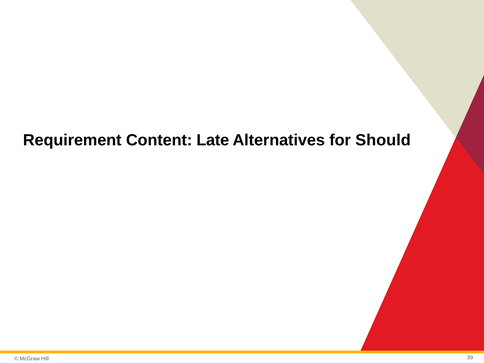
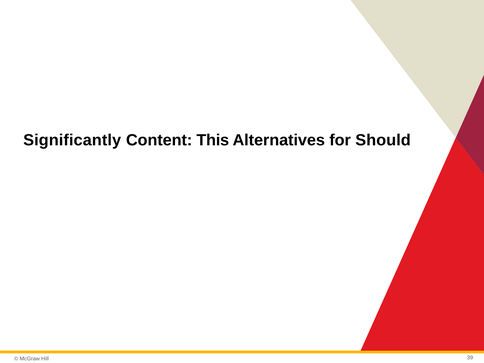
Requirement: Requirement -> Significantly (72, 140)
Late: Late -> This (213, 140)
